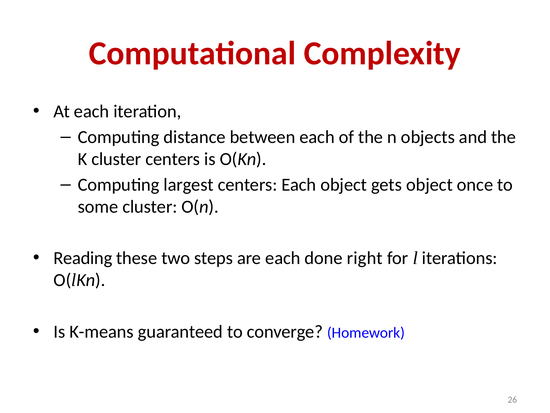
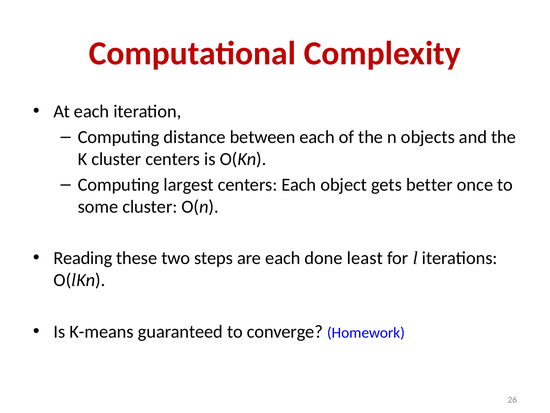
gets object: object -> better (429, 185)
right: right -> least (365, 258)
